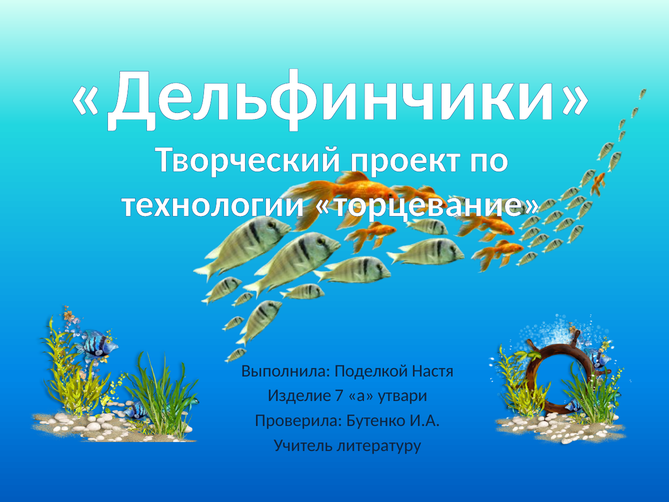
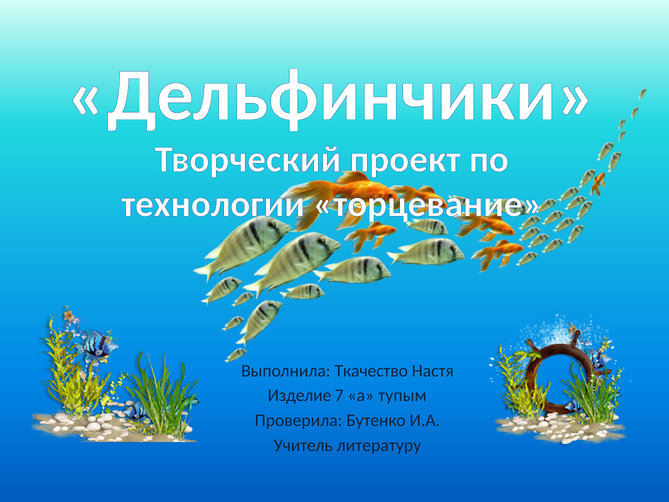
Поделкой: Поделкой -> Ткачество (371, 371)
утвари: утвари -> тупым (402, 395)
